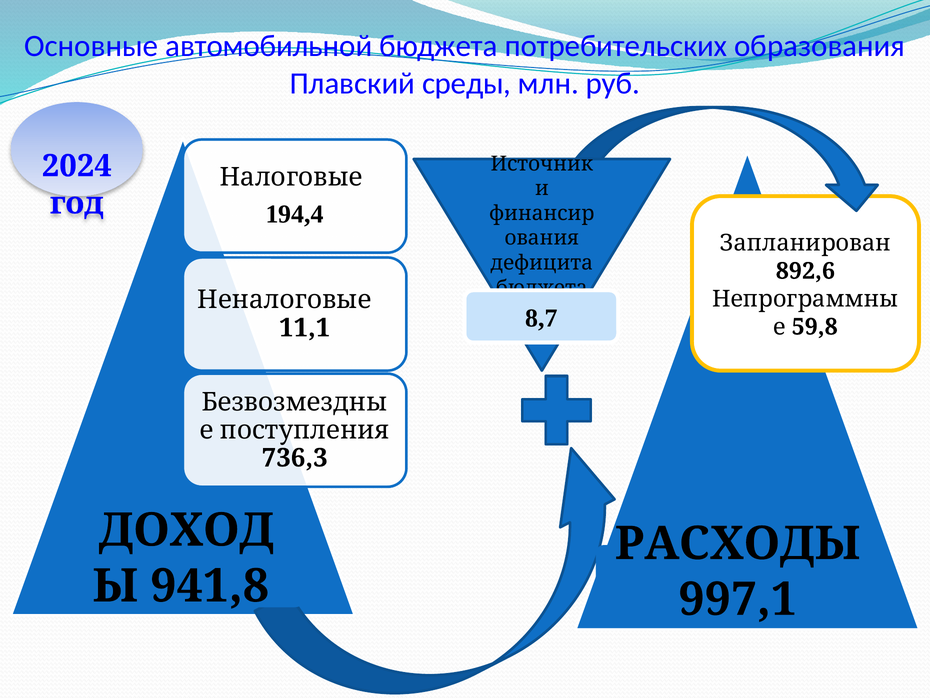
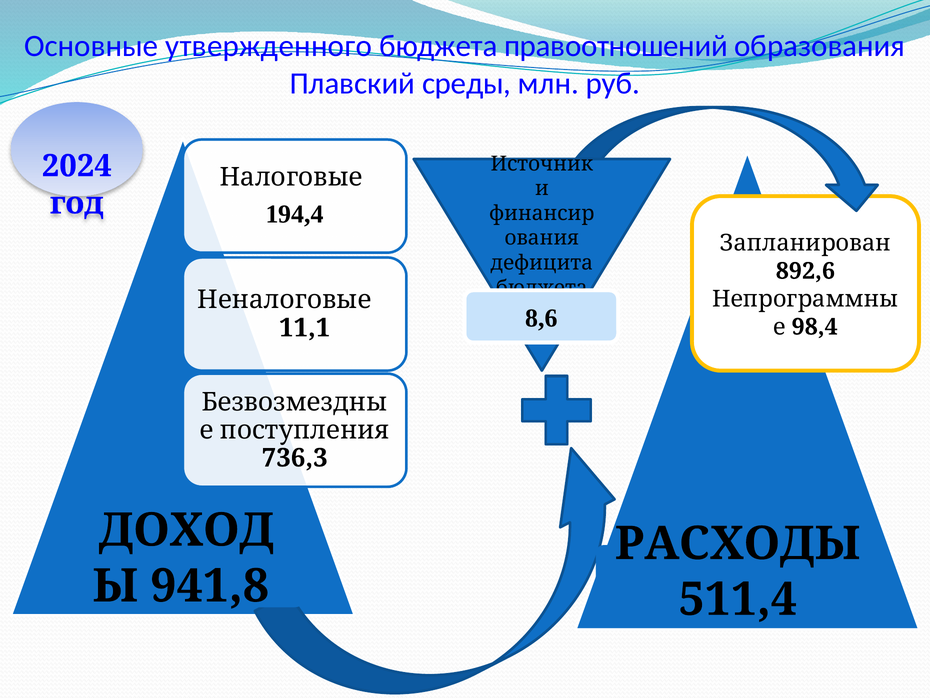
автомобильной: автомобильной -> утвержденного (269, 46)
потребительских: потребительских -> правоотношений (616, 46)
8,7: 8,7 -> 8,6 (541, 318)
59,8: 59,8 -> 98,4 (815, 327)
997,1: 997,1 -> 511,4 (738, 599)
